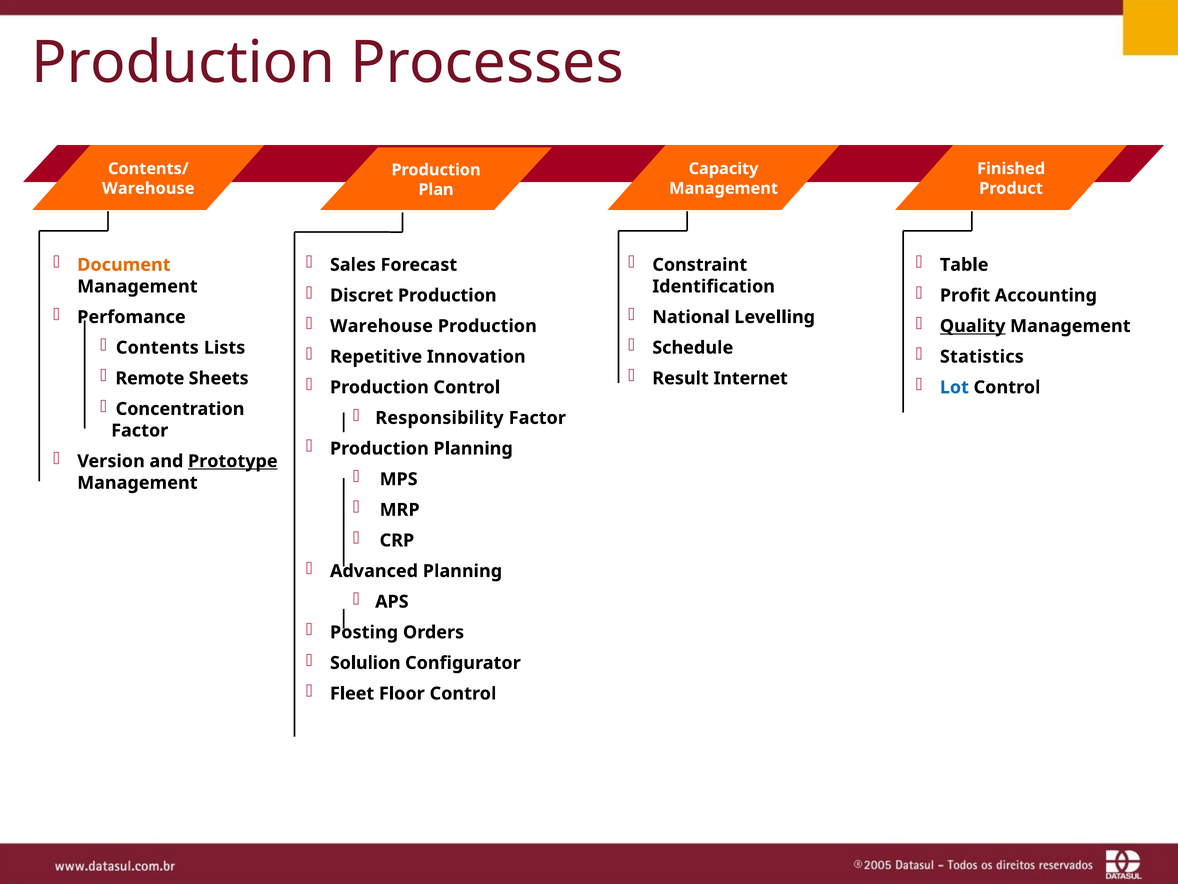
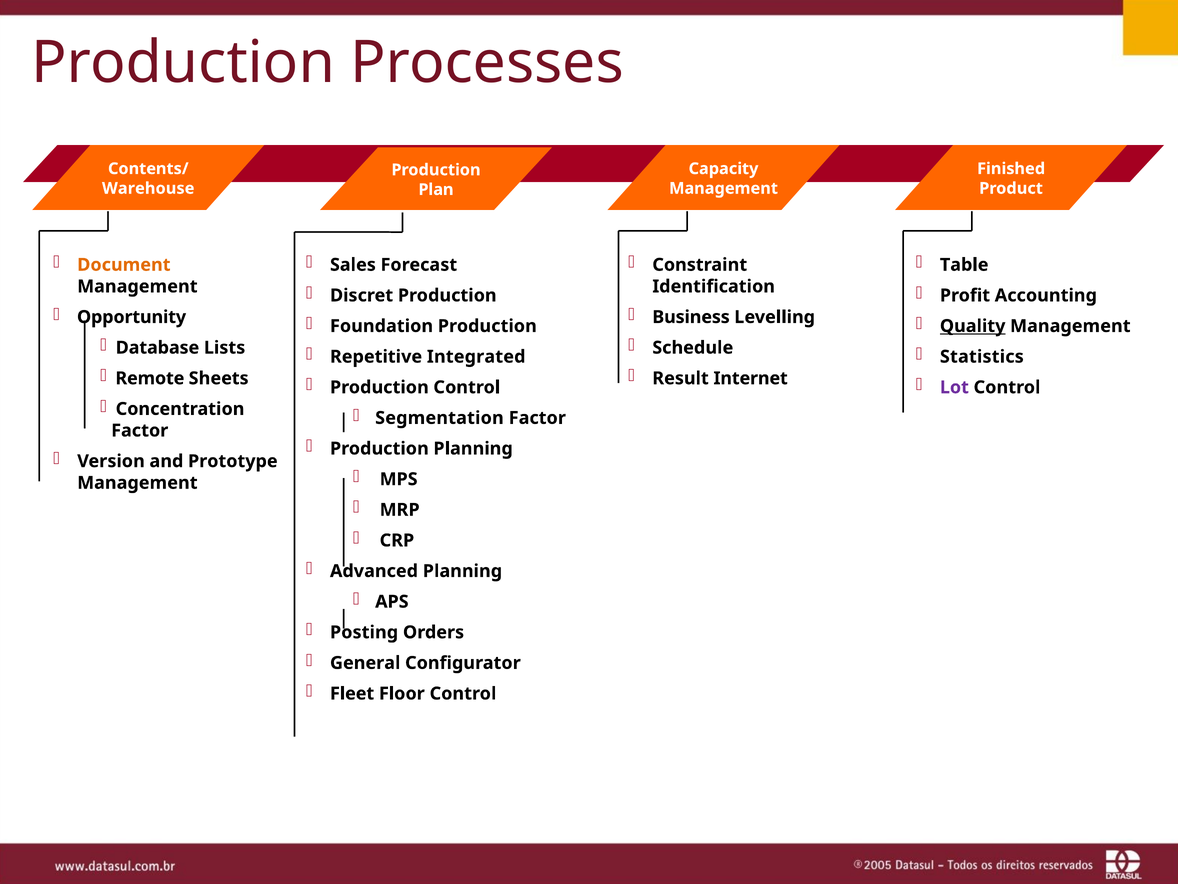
Perfomance: Perfomance -> Opportunity (132, 317)
National: National -> Business (691, 317)
Warehouse: Warehouse -> Foundation (382, 326)
Contents: Contents -> Database (157, 348)
Innovation: Innovation -> Integrated (476, 357)
Lot colour: blue -> purple (954, 387)
Responsibility: Responsibility -> Segmentation (439, 418)
Prototype underline: present -> none (233, 461)
Solulion: Solulion -> General (365, 663)
